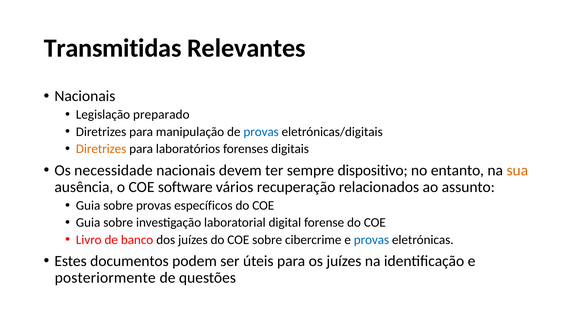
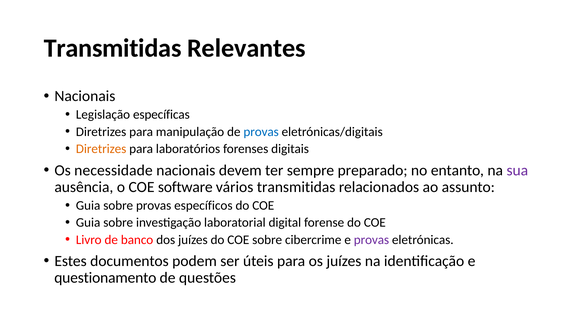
preparado: preparado -> específicas (161, 115)
dispositivo: dispositivo -> preparado (373, 170)
sua colour: orange -> purple (517, 170)
vários recuperação: recuperação -> transmitidas (296, 187)
provas colour: blue -> purple (371, 240)
posteriormente: posteriormente -> questionamento (105, 278)
